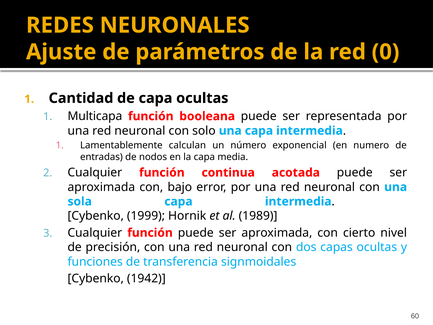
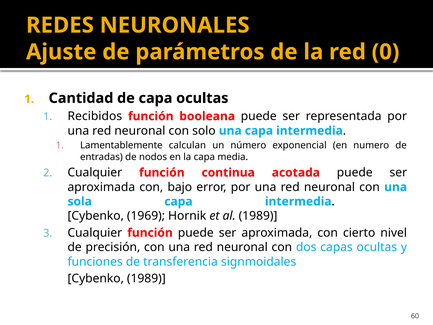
Multicapa: Multicapa -> Recibidos (95, 116)
1999: 1999 -> 1969 (146, 216)
Cybenko 1942: 1942 -> 1989 (146, 278)
